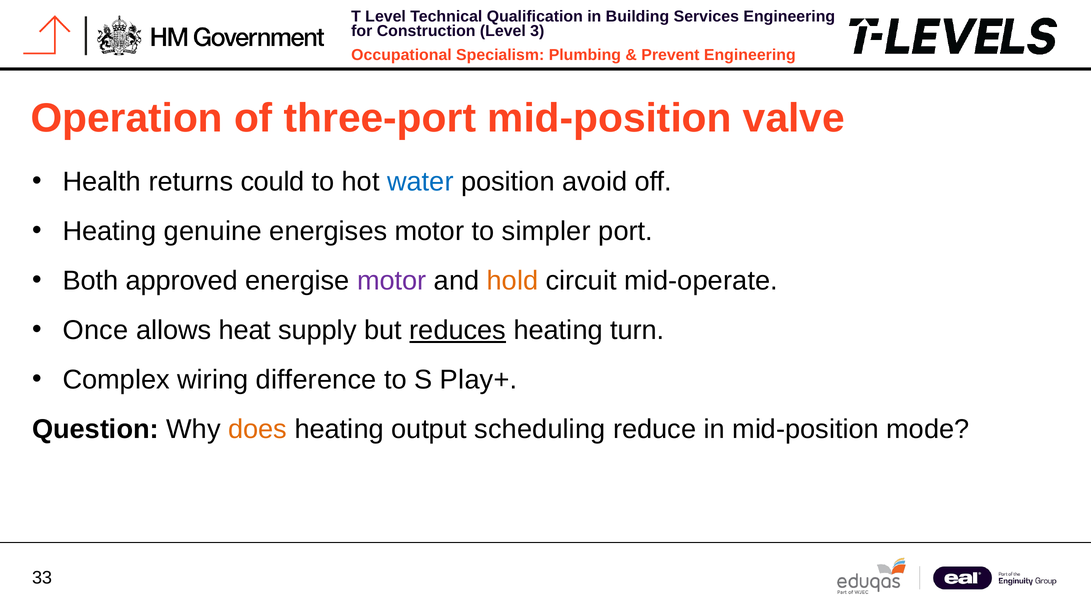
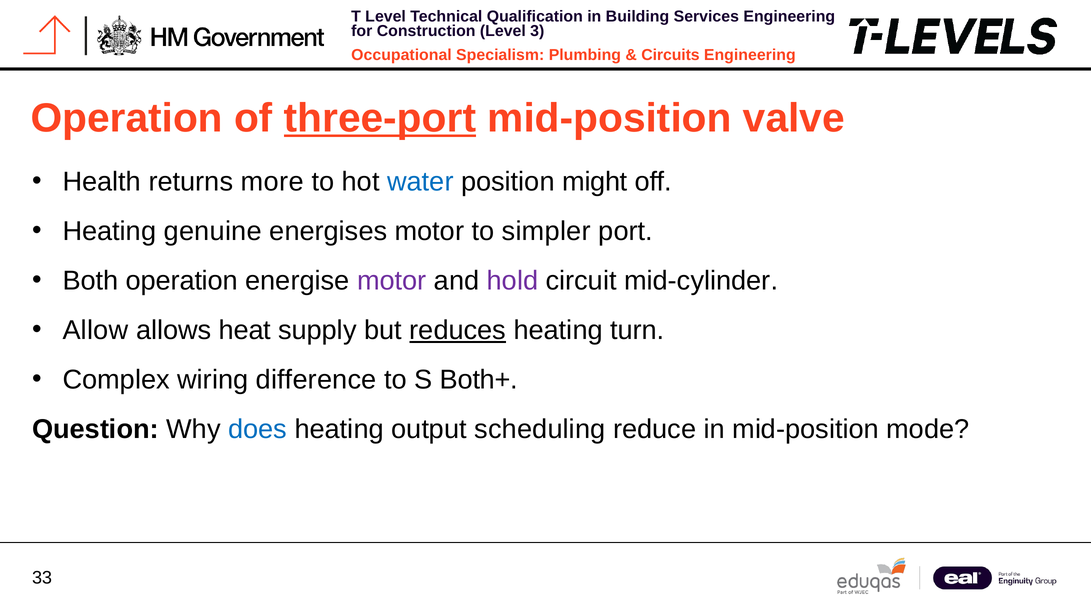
Prevent: Prevent -> Circuits (670, 55)
three-port underline: none -> present (380, 118)
could: could -> more (272, 182)
avoid: avoid -> might (595, 182)
Both approved: approved -> operation (182, 281)
hold colour: orange -> purple (513, 281)
mid-operate: mid-operate -> mid-cylinder (701, 281)
Once: Once -> Allow (96, 330)
Play+: Play+ -> Both+ (479, 380)
does colour: orange -> blue (258, 429)
